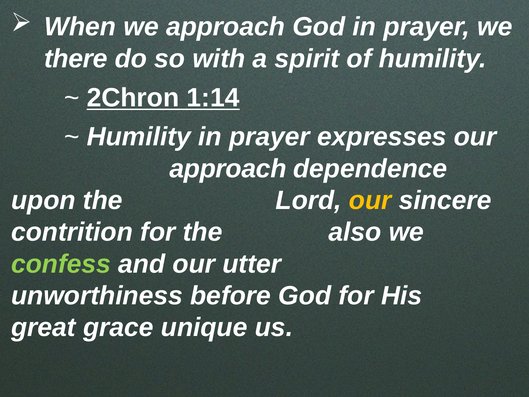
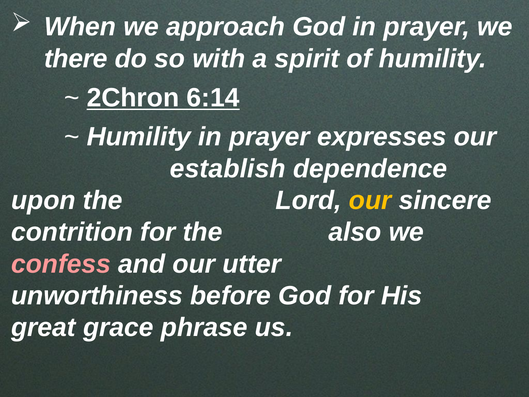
1:14: 1:14 -> 6:14 (213, 98)
approach: approach -> establish (228, 169)
confess colour: light green -> pink (61, 264)
unique: unique -> phrase (204, 327)
